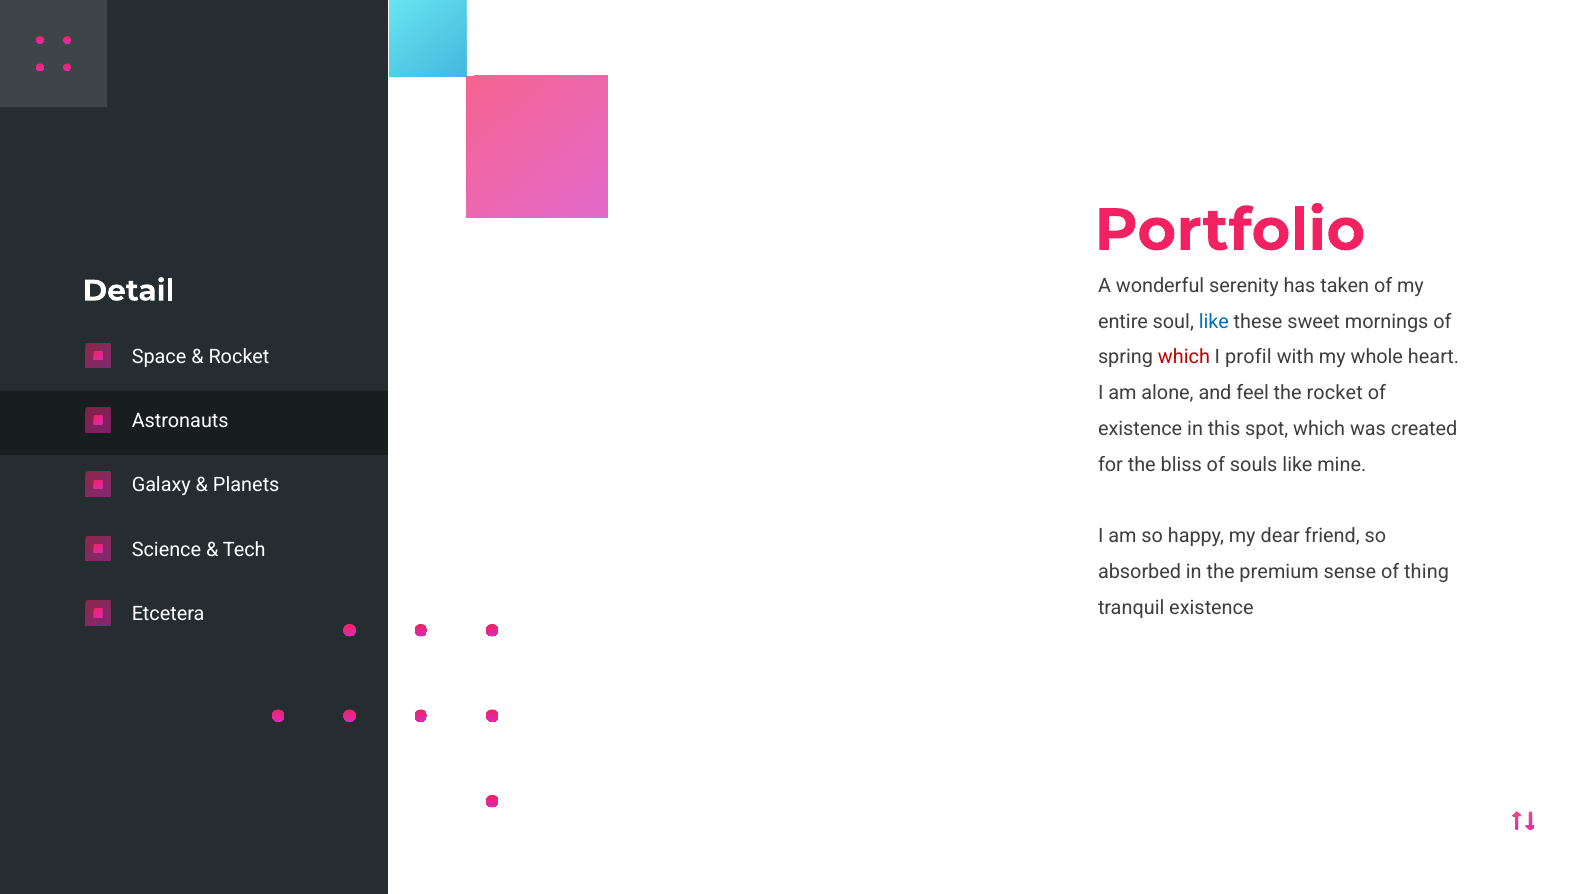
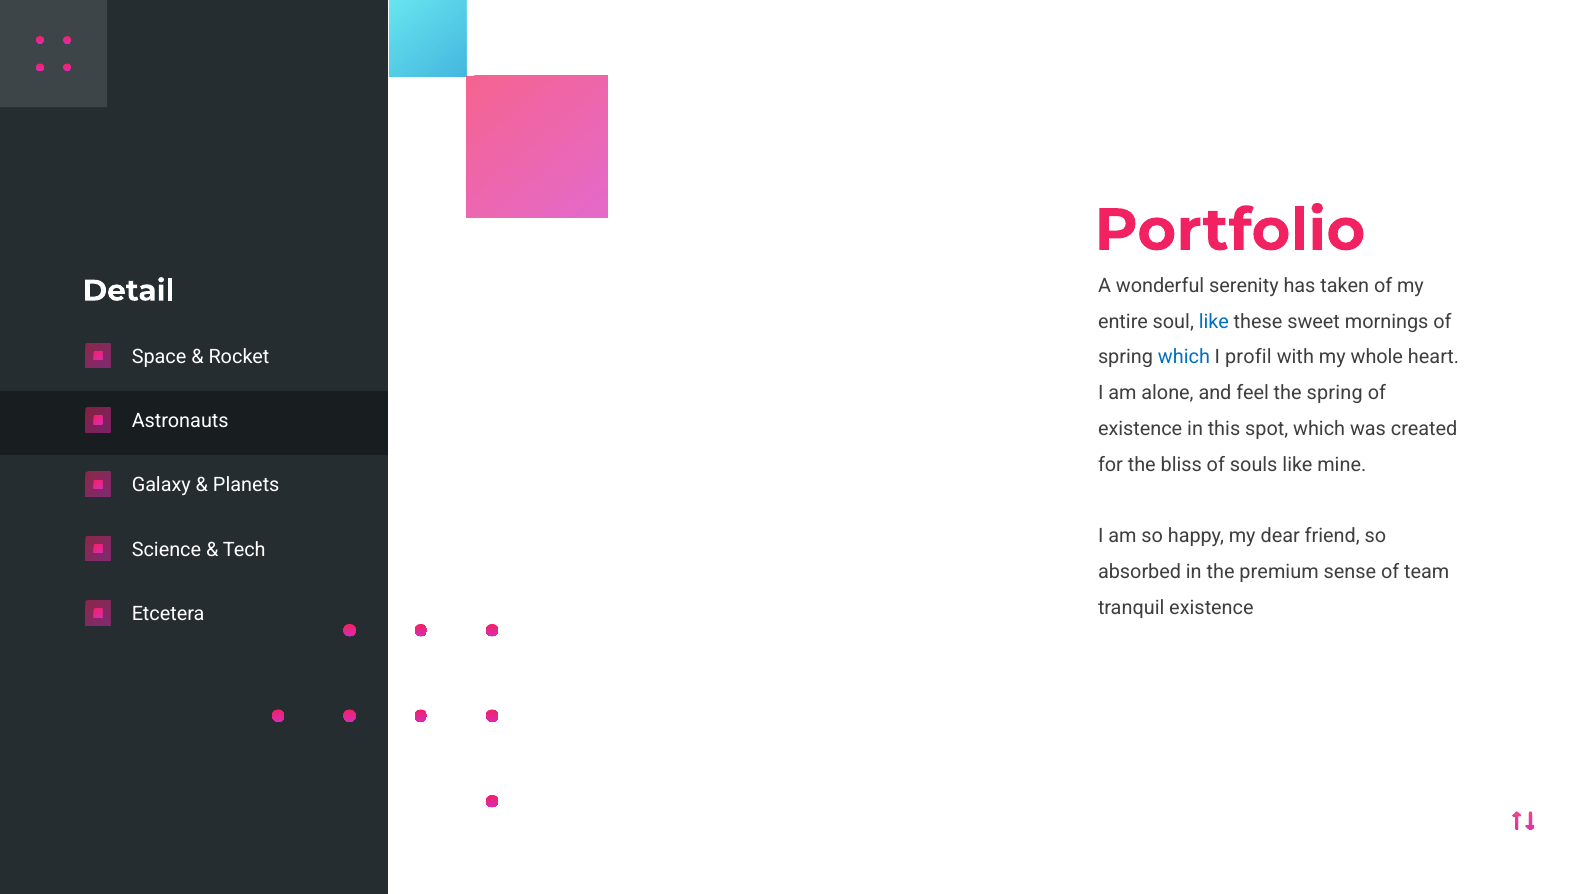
which colour: red -> blue (1184, 358)
the rocket: rocket -> spring (1335, 393)
thing: thing -> team (1427, 572)
